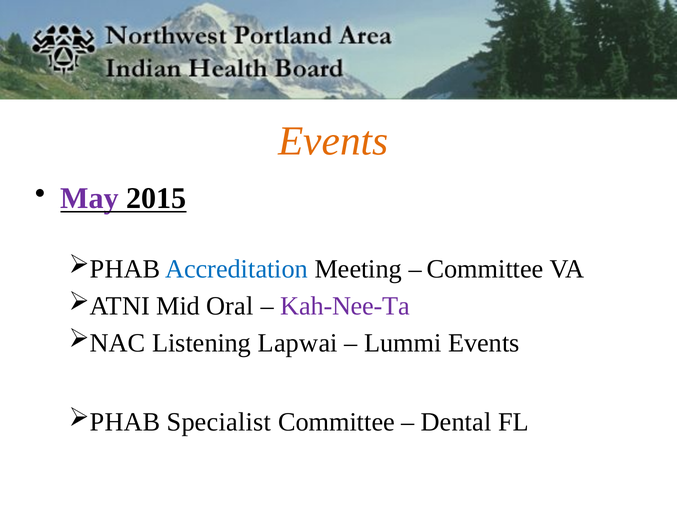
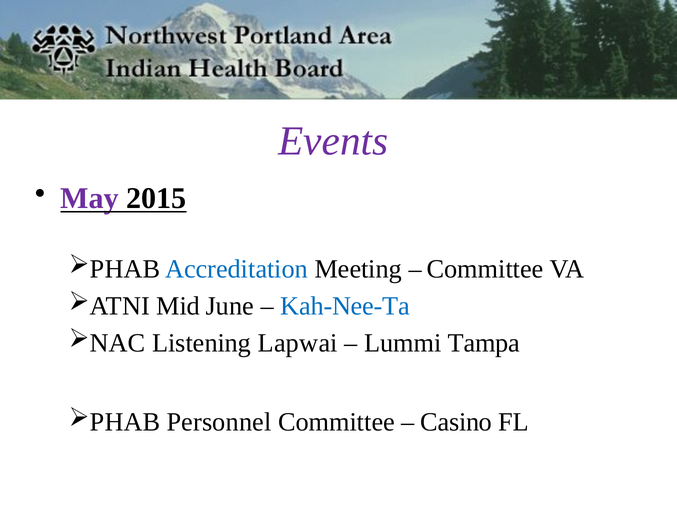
Events colour: orange -> purple (333, 141)
Oral: Oral -> June (230, 306)
Kah-Nee-Ta colour: purple -> blue (345, 306)
Lummi Events: Events -> Tampa (484, 343)
Specialist: Specialist -> Personnel (219, 422)
Dental: Dental -> Casino (456, 422)
